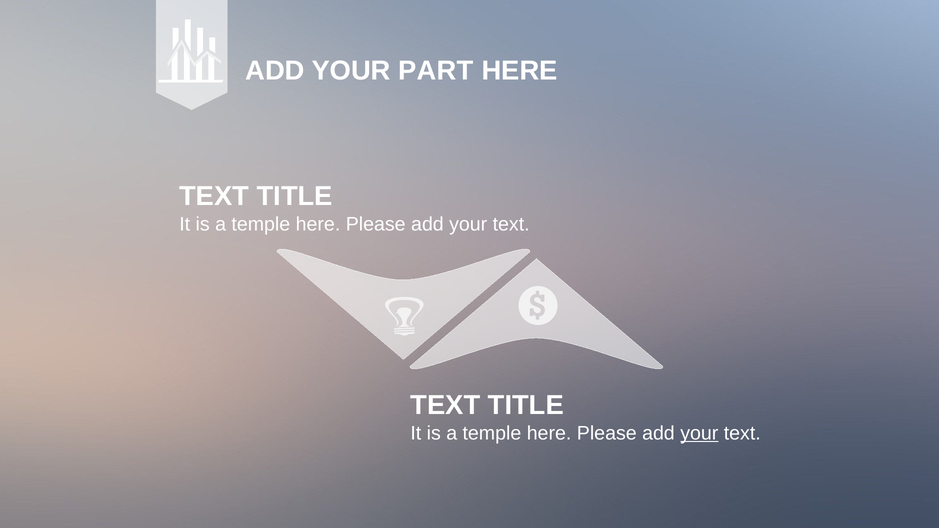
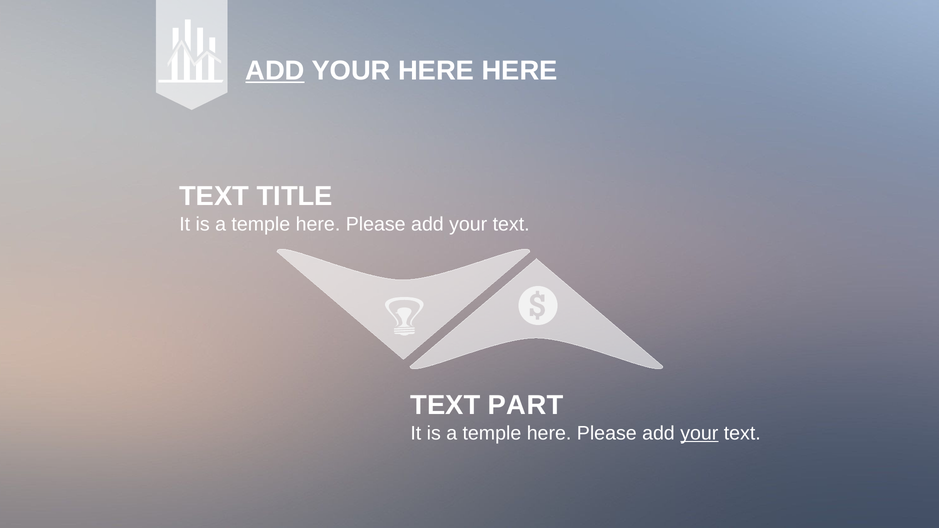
ADD underline: none -> present (275, 71)
YOUR PART: PART -> HERE (436, 71)
TITLE: TITLE -> PART (526, 406)
